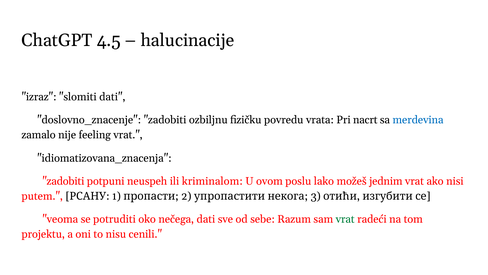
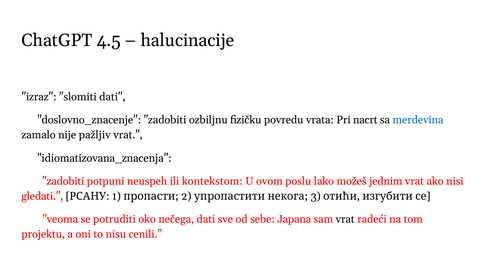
feeling: feeling -> pažljiv (95, 135)
kriminalom: kriminalom -> kontekstom (212, 181)
putem: putem -> gledati (42, 196)
Razum: Razum -> Japana (294, 219)
vrat colour: green -> black (345, 219)
